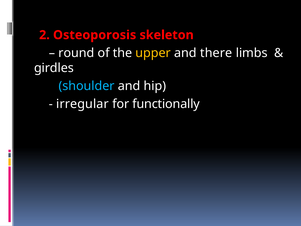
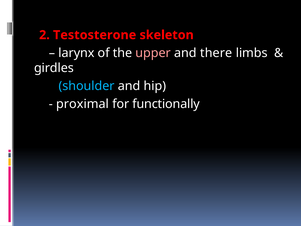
Osteoporosis: Osteoporosis -> Testosterone (95, 35)
round: round -> larynx (76, 53)
upper colour: yellow -> pink (153, 53)
irregular: irregular -> proximal (83, 104)
